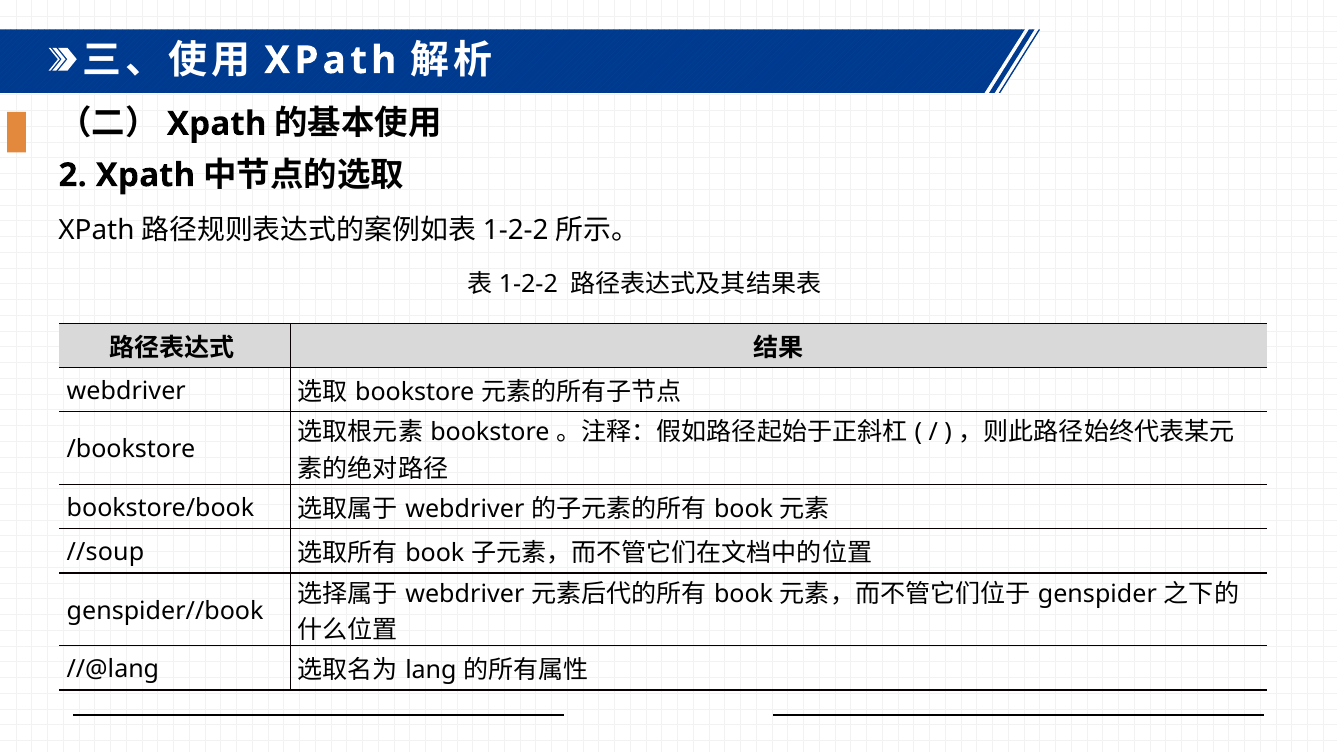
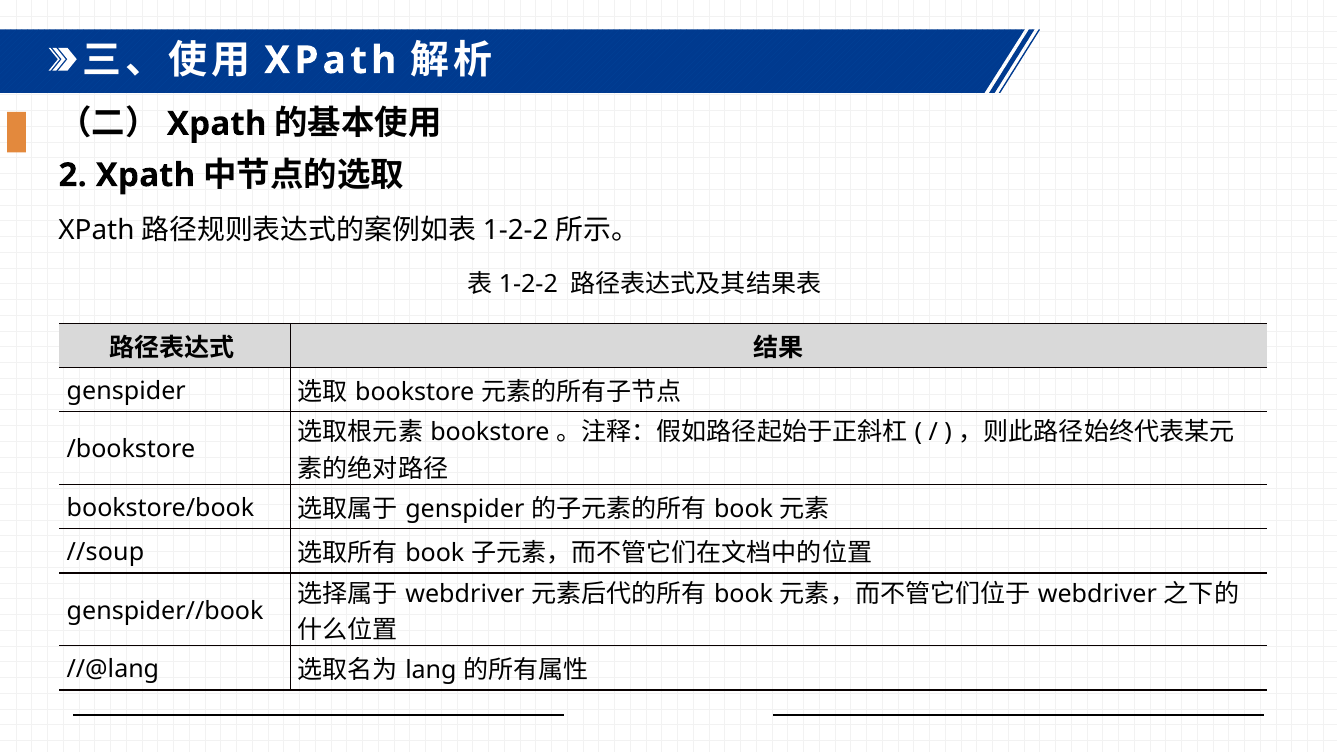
webdriver: webdriver -> genspider (126, 391)
webdriver: webdriver -> genspider (465, 509)
genspider: genspider -> webdriver (1097, 594)
